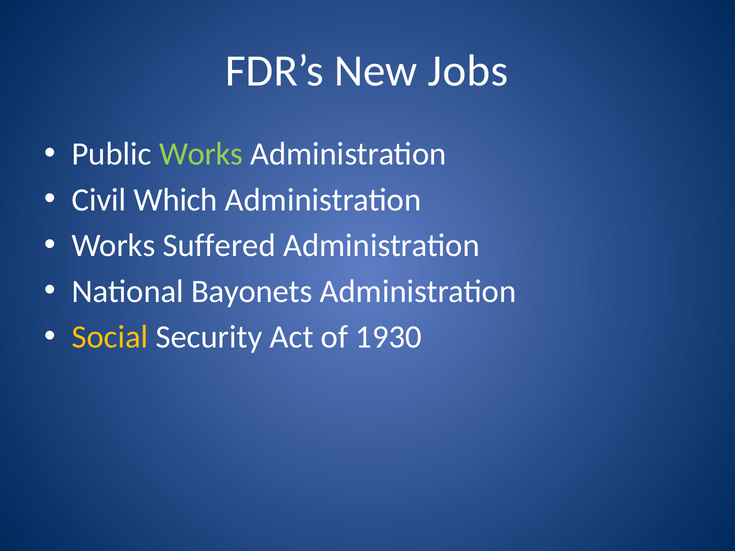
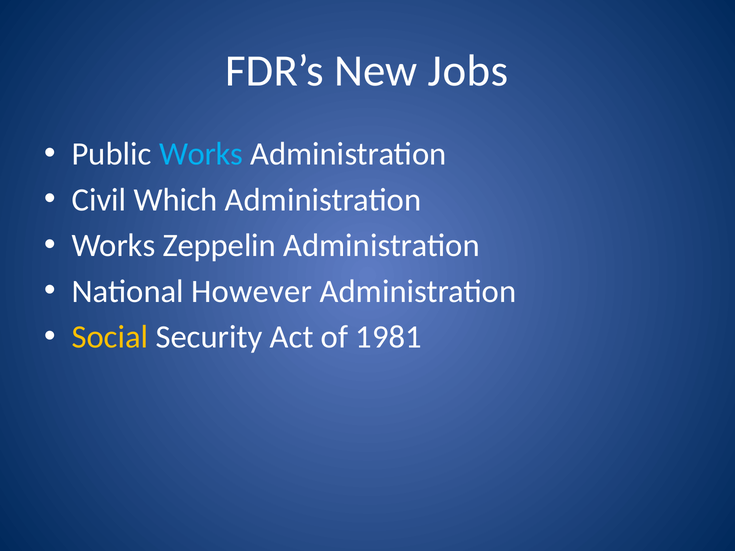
Works colour: light green -> light blue (201, 154)
Suffered: Suffered -> Zeppelin (219, 246)
Bayonets: Bayonets -> However (252, 291)
1930: 1930 -> 1981 (389, 337)
